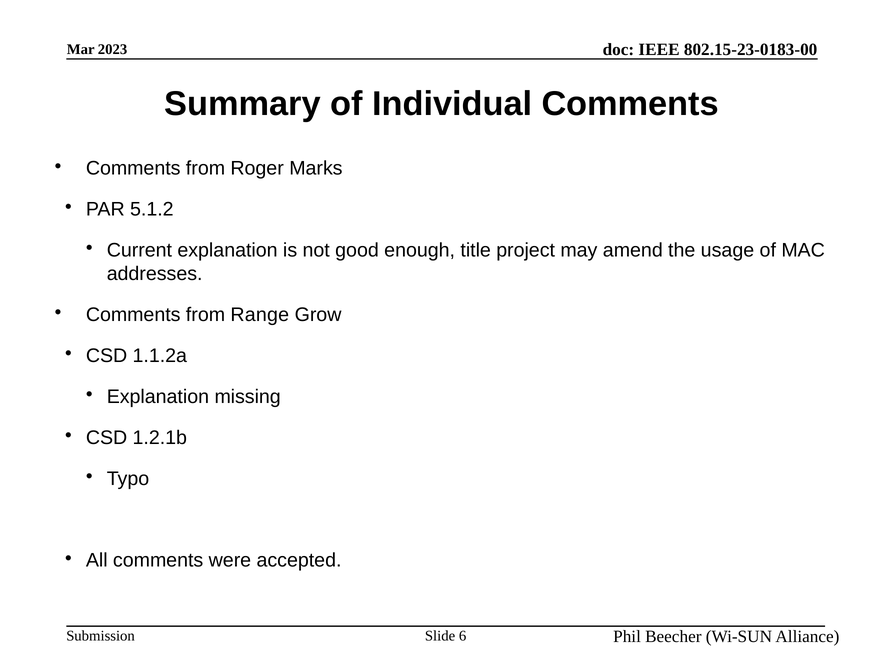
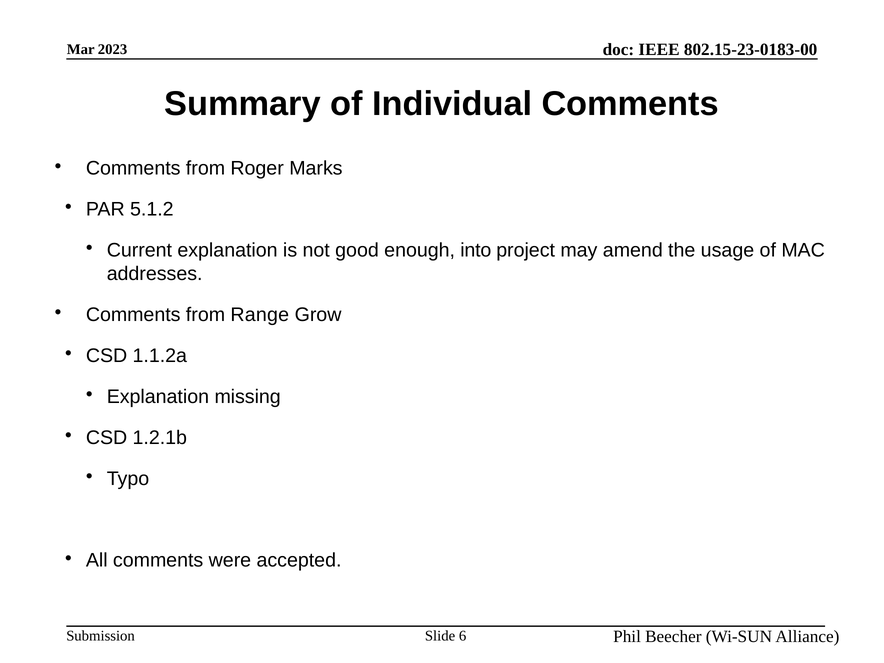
title: title -> into (476, 250)
